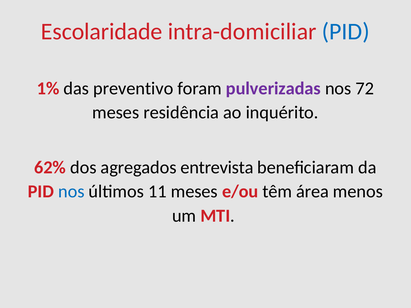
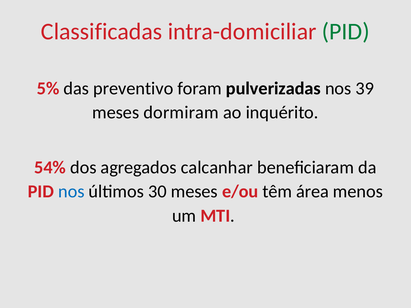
Escolaridade: Escolaridade -> Classificadas (102, 31)
PID colour: blue -> green (346, 31)
1%: 1% -> 5% (48, 88)
pulverizadas colour: purple -> black (273, 88)
72: 72 -> 39 (365, 88)
residência: residência -> dormiram (181, 113)
62%: 62% -> 54% (50, 168)
entrevista: entrevista -> calcanhar (217, 168)
11: 11 -> 30 (157, 192)
